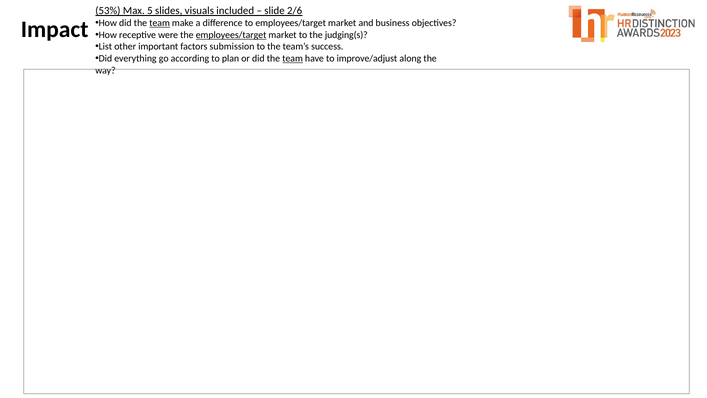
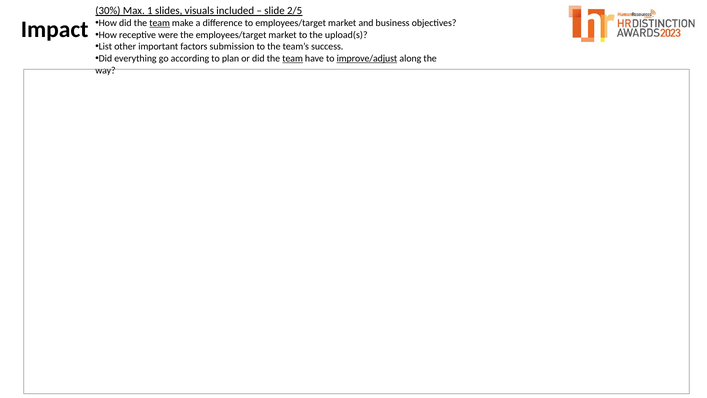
53%: 53% -> 30% (108, 11)
5: 5 -> 1 (150, 11)
2/6: 2/6 -> 2/5 (295, 11)
employees/target underline: present -> none (231, 35)
judging(s: judging(s -> upload(s (346, 35)
improve/adjust underline: none -> present (367, 58)
